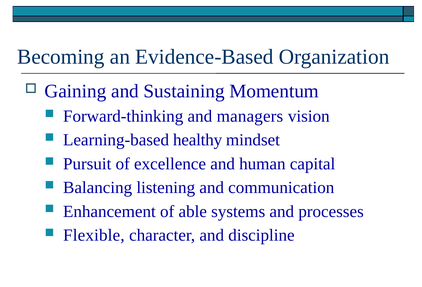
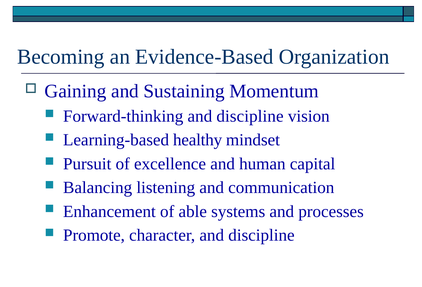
Forward-thinking and managers: managers -> discipline (250, 117)
Flexible: Flexible -> Promote (94, 236)
